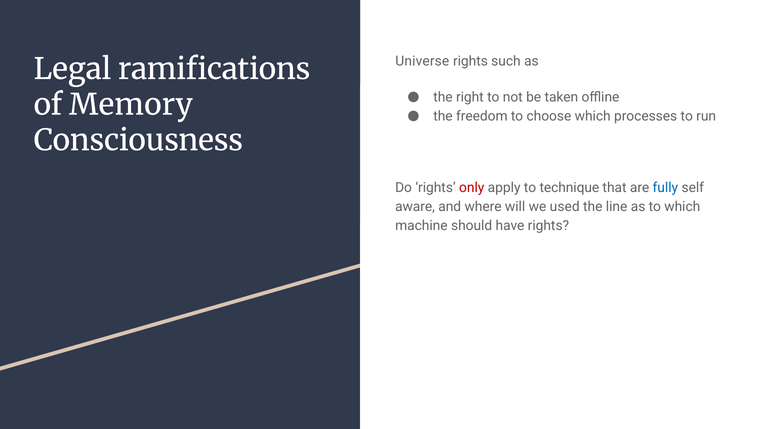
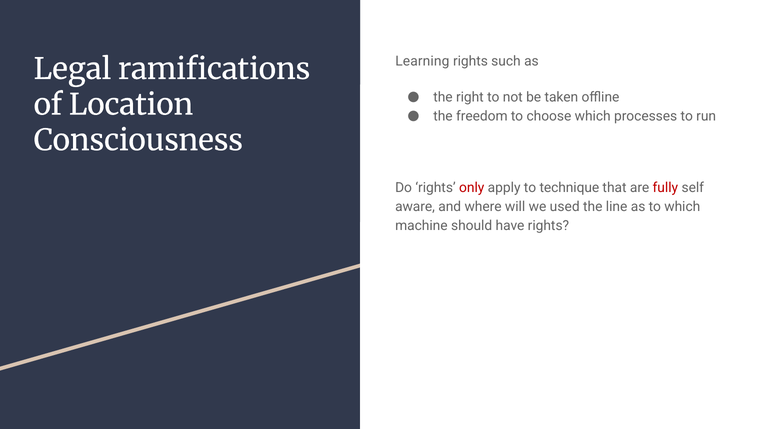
Universe: Universe -> Learning (422, 61)
Memory: Memory -> Location (131, 105)
fully colour: blue -> red (665, 188)
